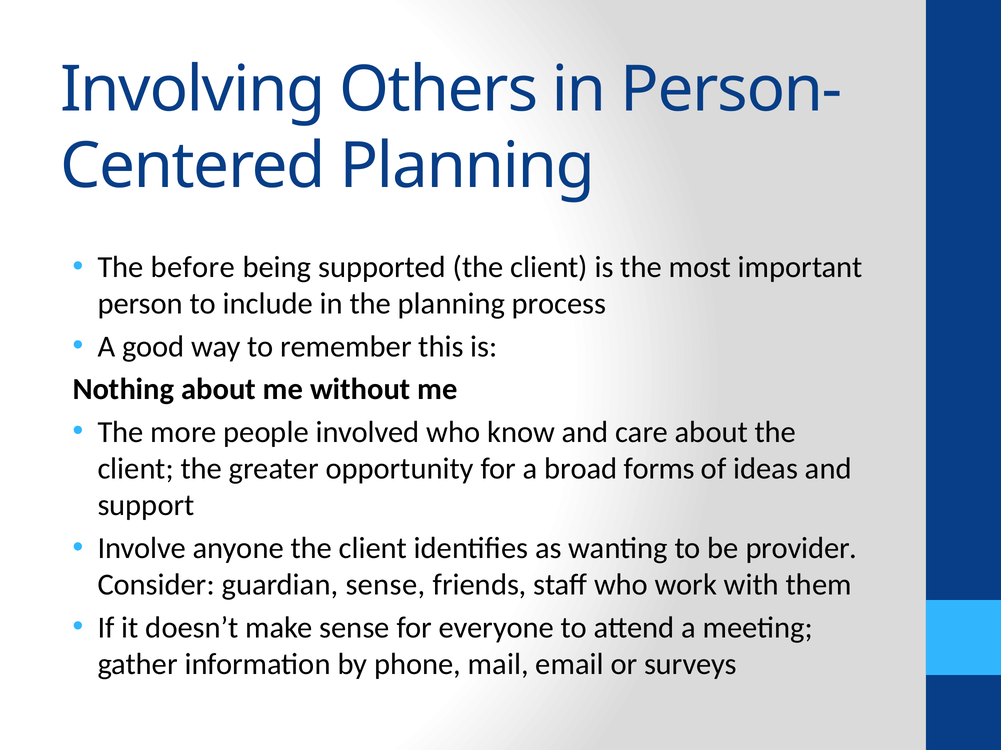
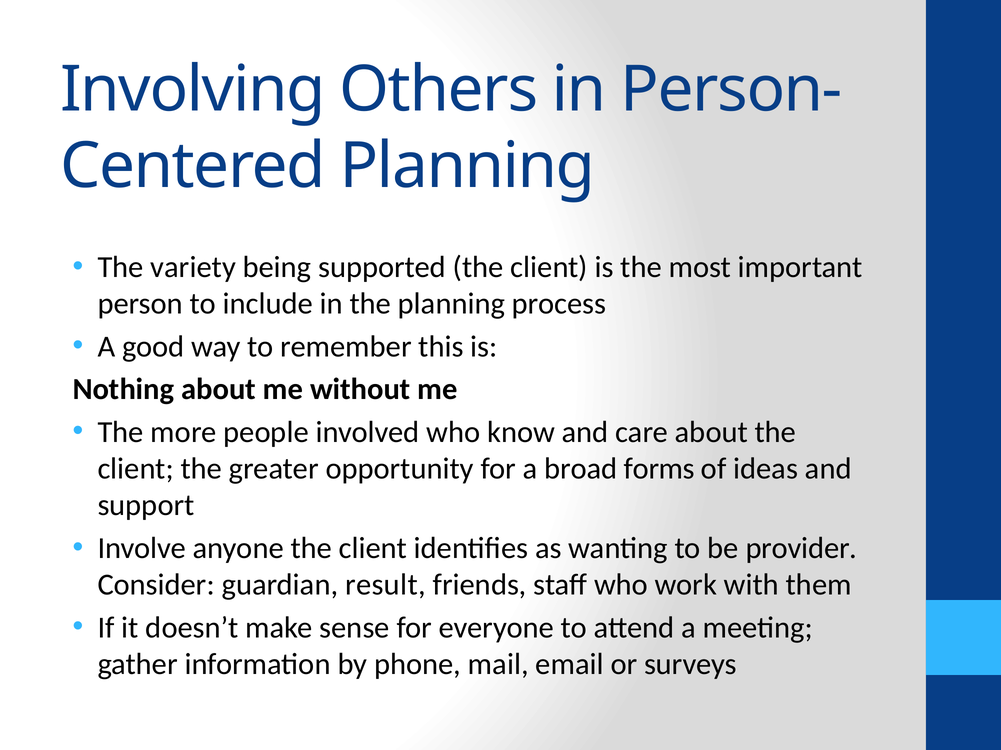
before: before -> variety (193, 267)
guardian sense: sense -> result (385, 585)
